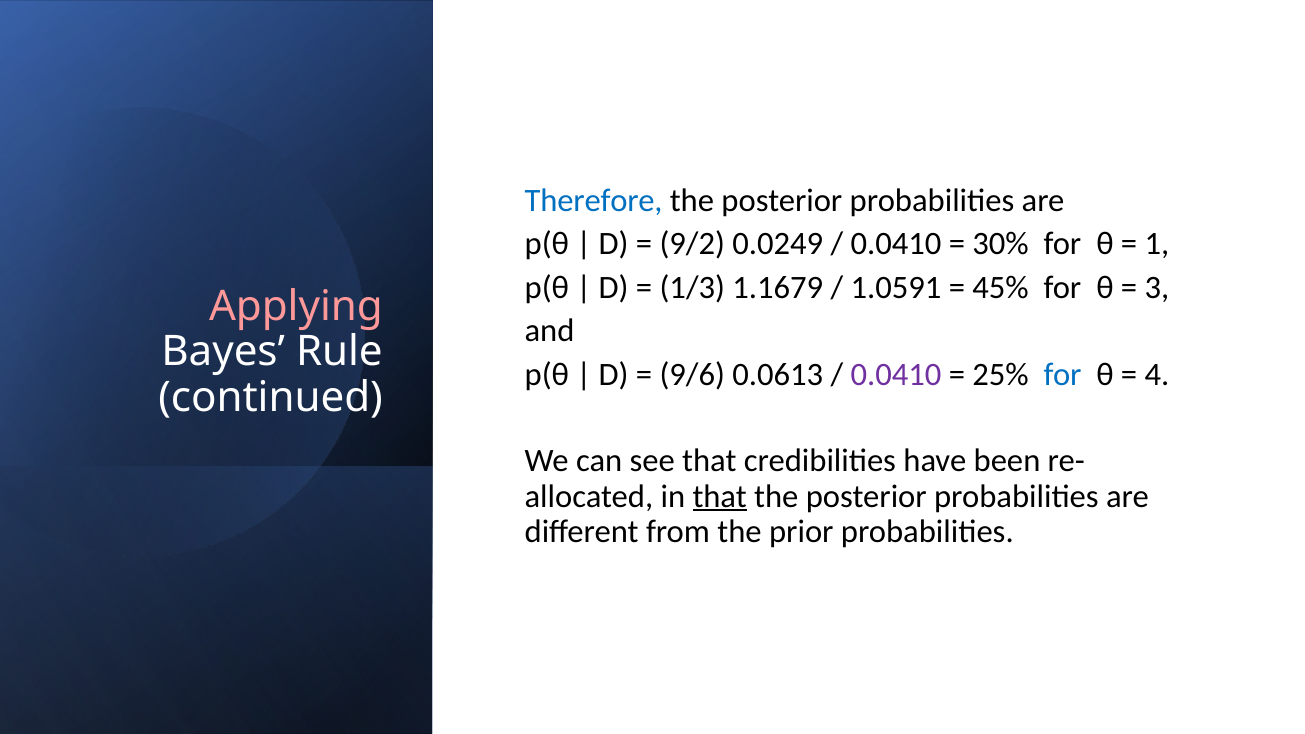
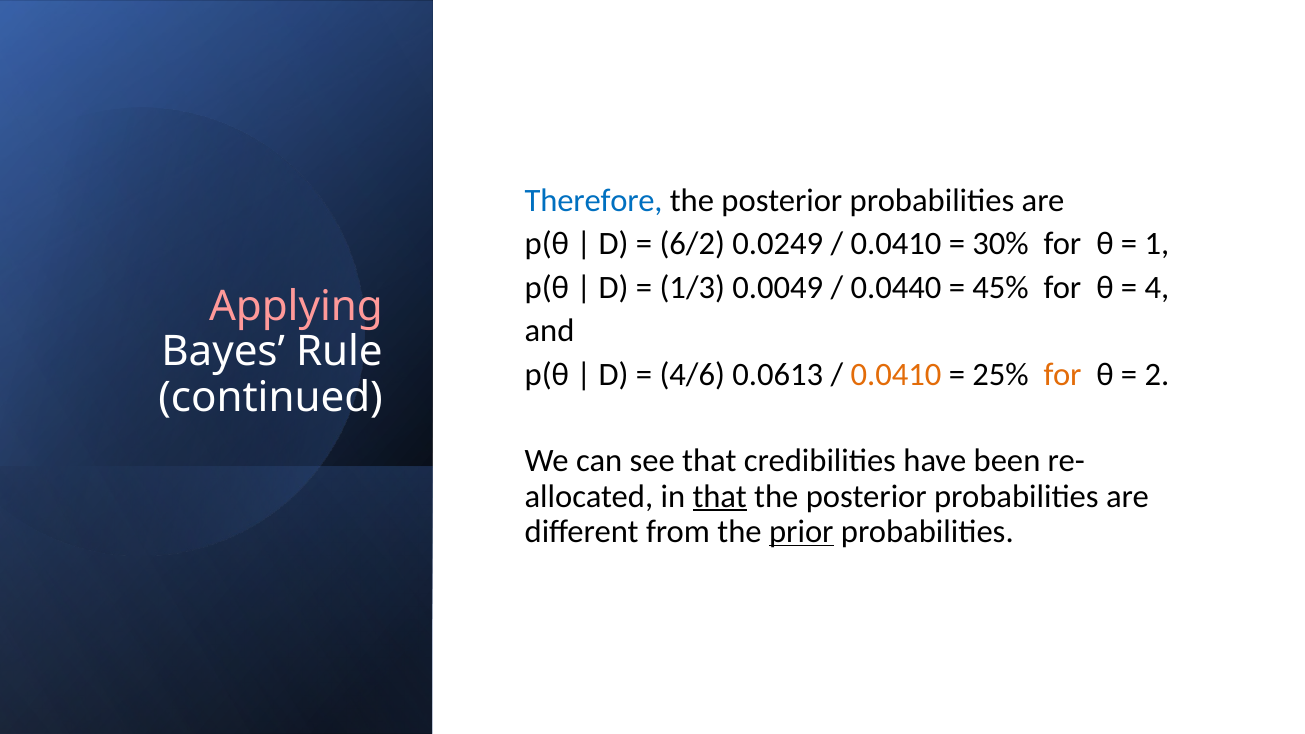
9/2: 9/2 -> 6/2 (692, 244)
1.1679: 1.1679 -> 0.0049 (778, 288)
1.0591: 1.0591 -> 0.0440 (896, 288)
3: 3 -> 4 (1157, 288)
9/6: 9/6 -> 4/6 (692, 374)
0.0410 colour: purple -> orange (896, 374)
for colour: blue -> orange (1063, 374)
4: 4 -> 2 (1157, 374)
prior underline: none -> present (801, 532)
